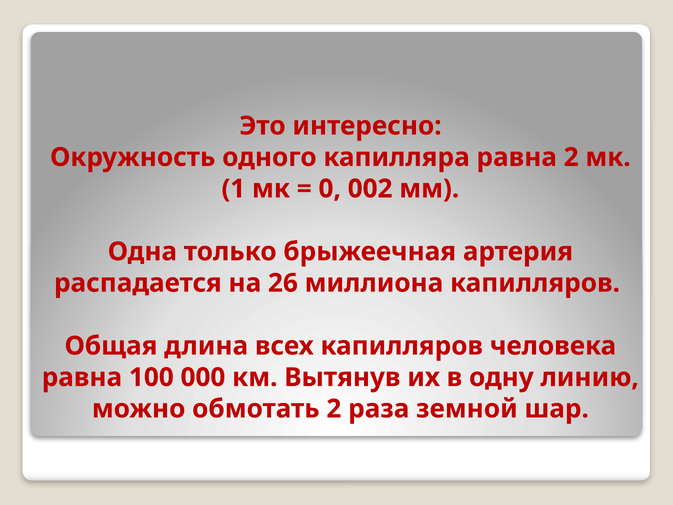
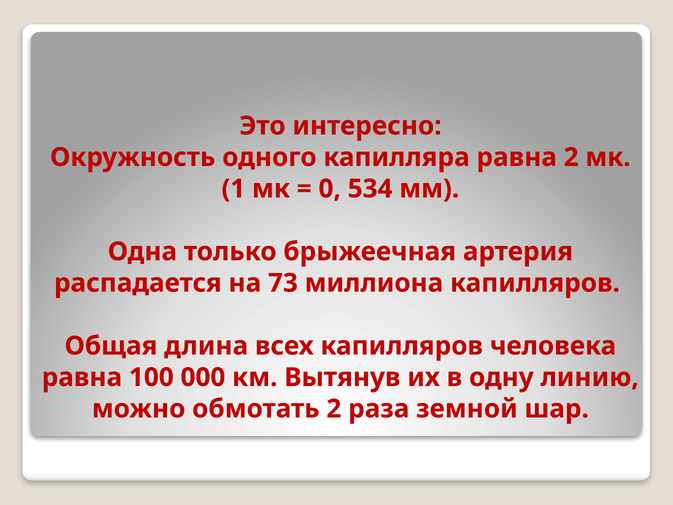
002: 002 -> 534 (370, 189)
26: 26 -> 73 (283, 283)
